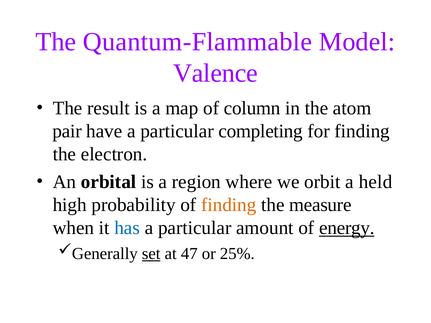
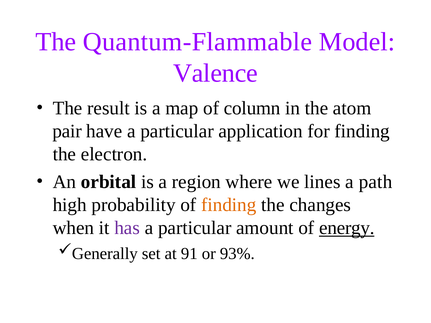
completing: completing -> application (261, 131)
orbit: orbit -> lines (322, 182)
held: held -> path (375, 182)
measure: measure -> changes (320, 205)
has colour: blue -> purple (127, 228)
set underline: present -> none (151, 254)
47: 47 -> 91 (189, 254)
25%: 25% -> 93% (237, 254)
